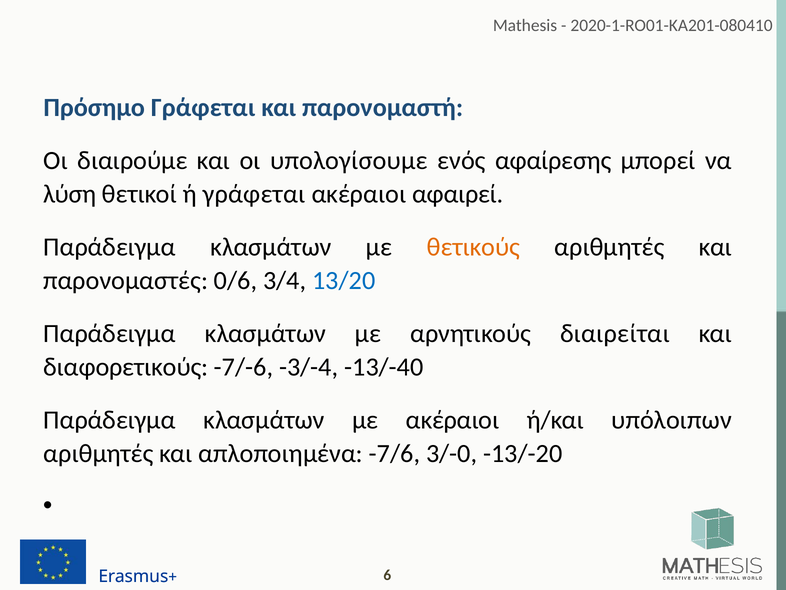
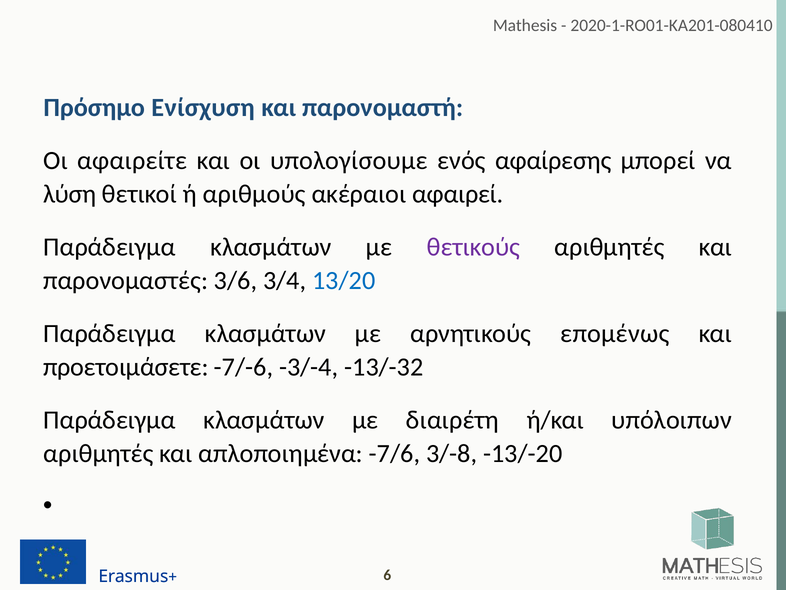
Πρόσημο Γράφεται: Γράφεται -> Ενίσχυση (203, 108)
διαιρούμε: διαιρούμε -> αφαιρείτε (132, 160)
ή γράφεται: γράφεται -> αριθμούς (254, 194)
θετικούς colour: orange -> purple (473, 247)
0/6: 0/6 -> 3/6 (236, 280)
διαιρείται: διαιρείται -> επομένως (615, 333)
διαφορετικούς: διαφορετικούς -> προετοιμάσετε (126, 367)
-13/-40: -13/-40 -> -13/-32 (384, 367)
με ακέραιοι: ακέραιοι -> διαιρέτη (452, 420)
3/-0: 3/-0 -> 3/-8 (452, 453)
